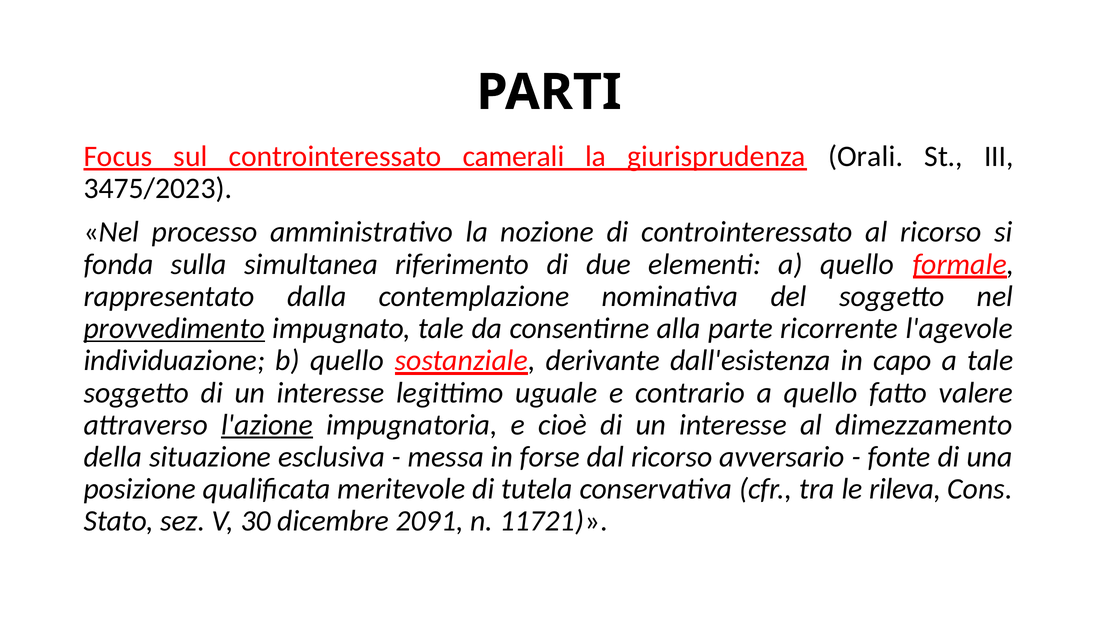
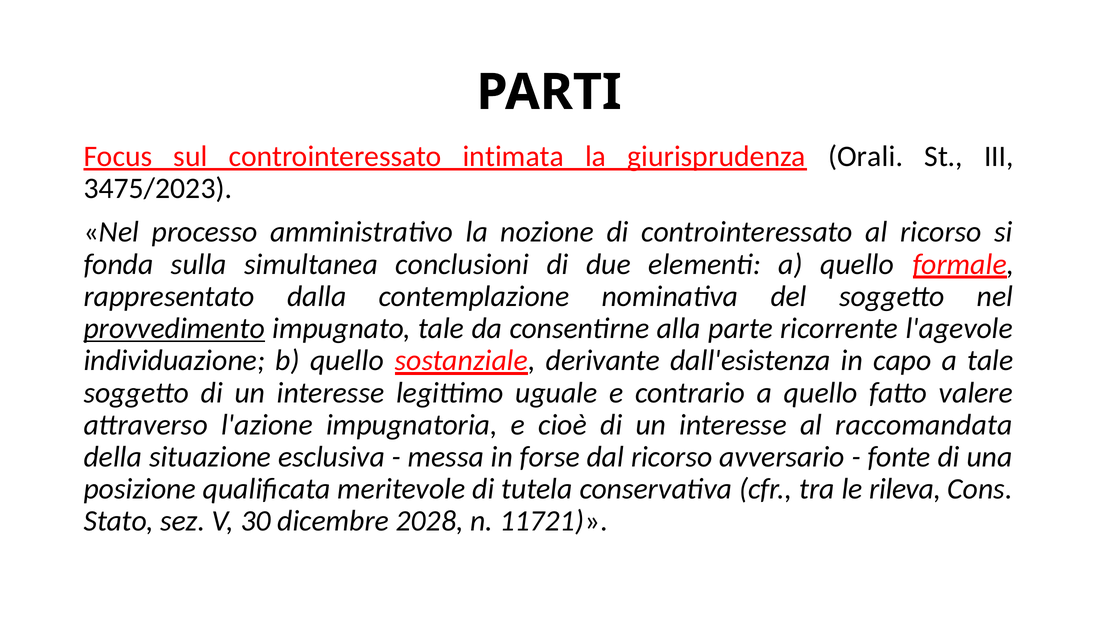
camerali: camerali -> intimata (513, 156)
riferimento: riferimento -> conclusioni (462, 264)
l'azione underline: present -> none (267, 425)
dimezzamento: dimezzamento -> raccomandata (924, 425)
2091: 2091 -> 2028 (430, 521)
